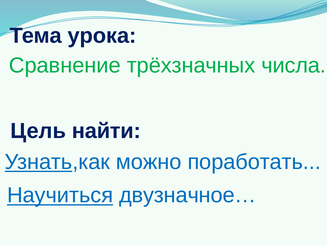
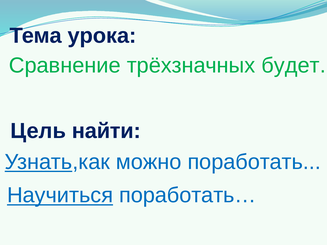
числа: числа -> будет (294, 66)
двузначное…: двузначное… -> поработать… (188, 195)
